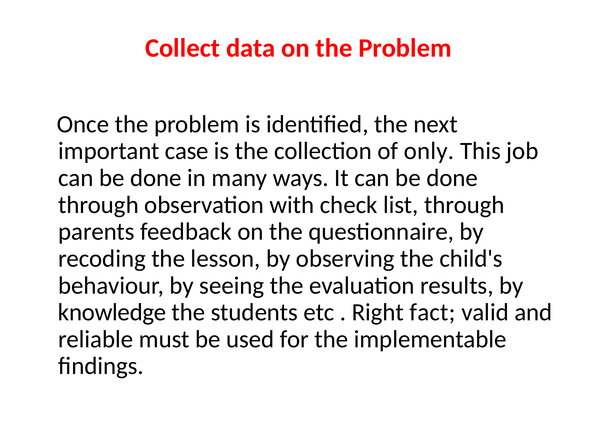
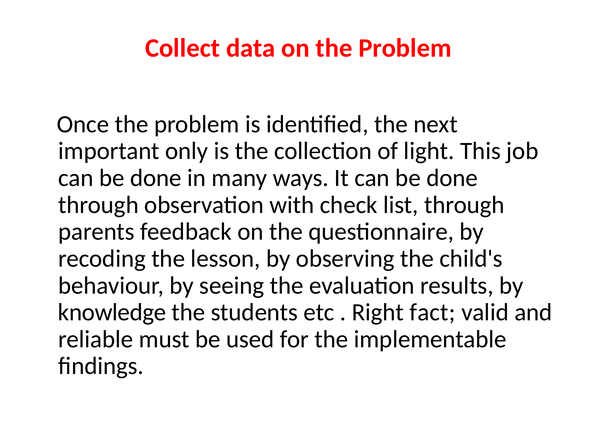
case: case -> only (187, 151)
only: only -> light (429, 151)
